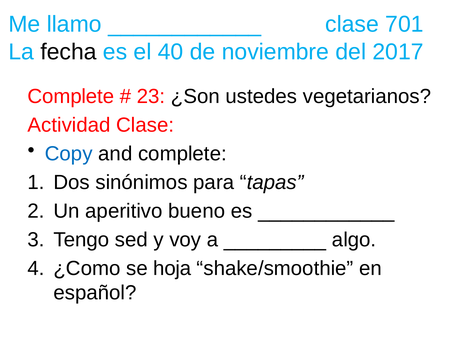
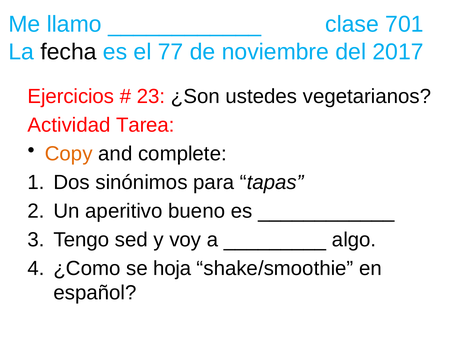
40: 40 -> 77 (171, 52)
Complete: Complete -> Ejercicios (71, 96)
Actividad Clase: Clase -> Tarea (145, 125)
Copy colour: blue -> orange (69, 154)
